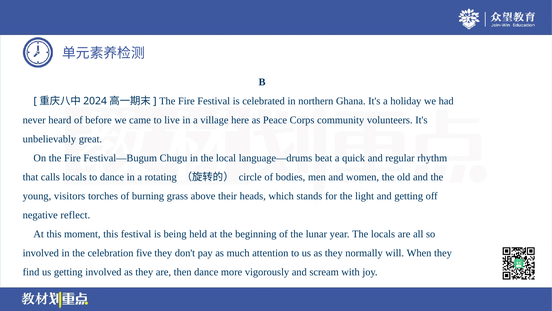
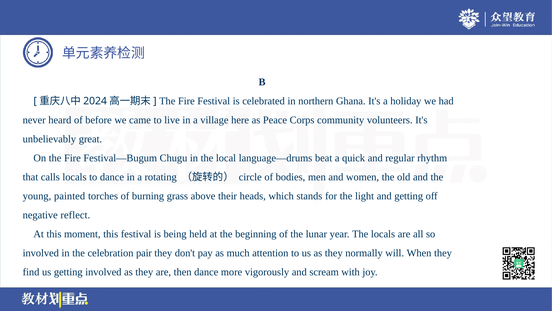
visitors: visitors -> painted (70, 196)
five: five -> pair (144, 253)
